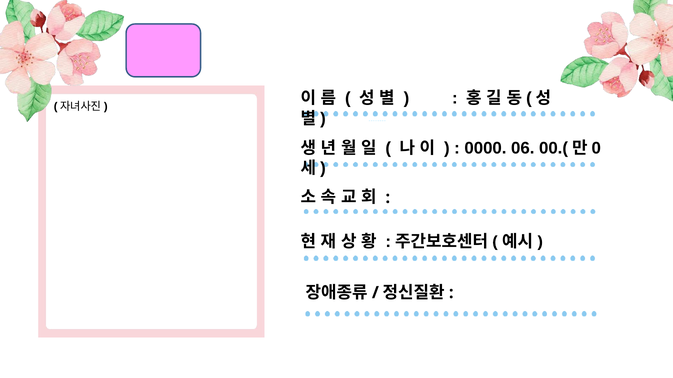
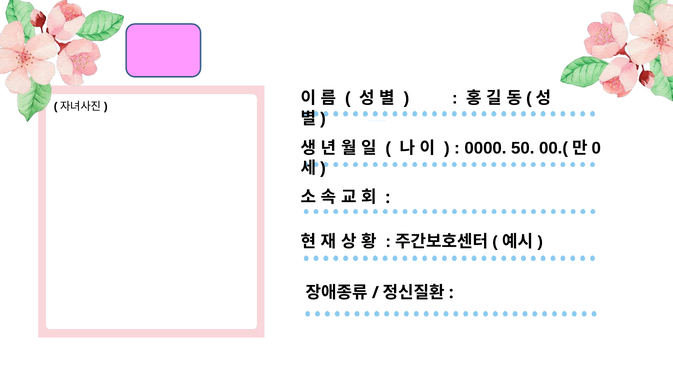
06: 06 -> 50 (523, 148)
